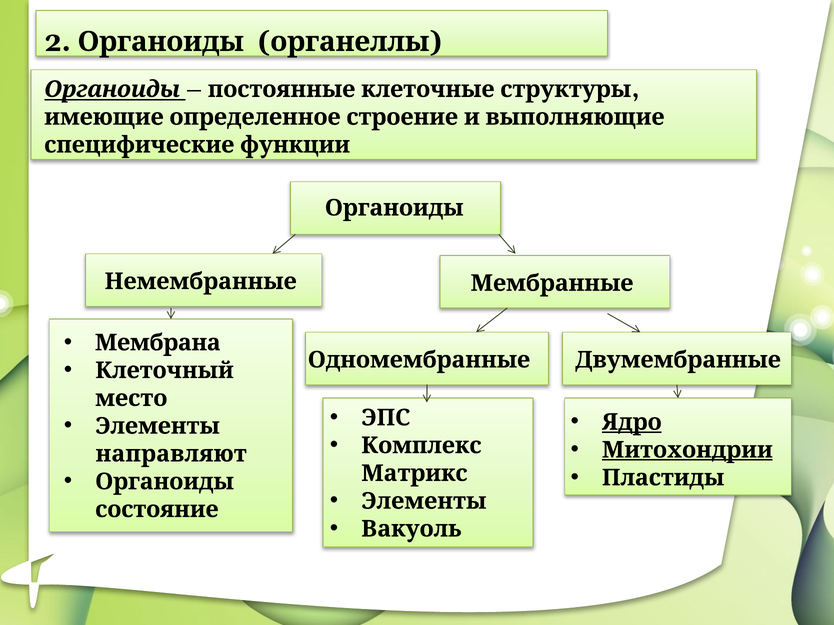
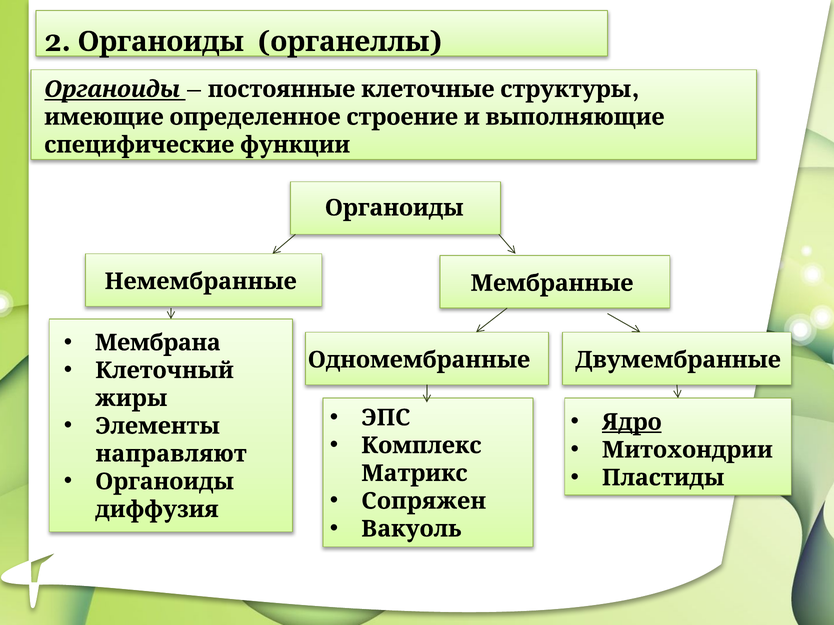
место: место -> жиры (131, 399)
Митохондрии underline: present -> none (687, 450)
Элементы: Элементы -> Сопряжен (424, 501)
состояние: состояние -> диффузия (157, 510)
